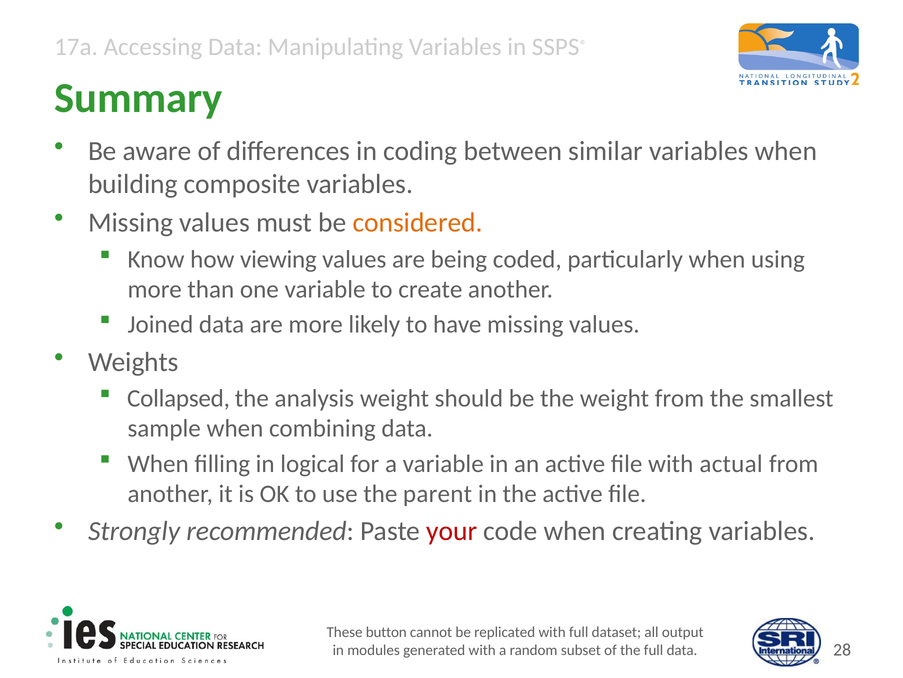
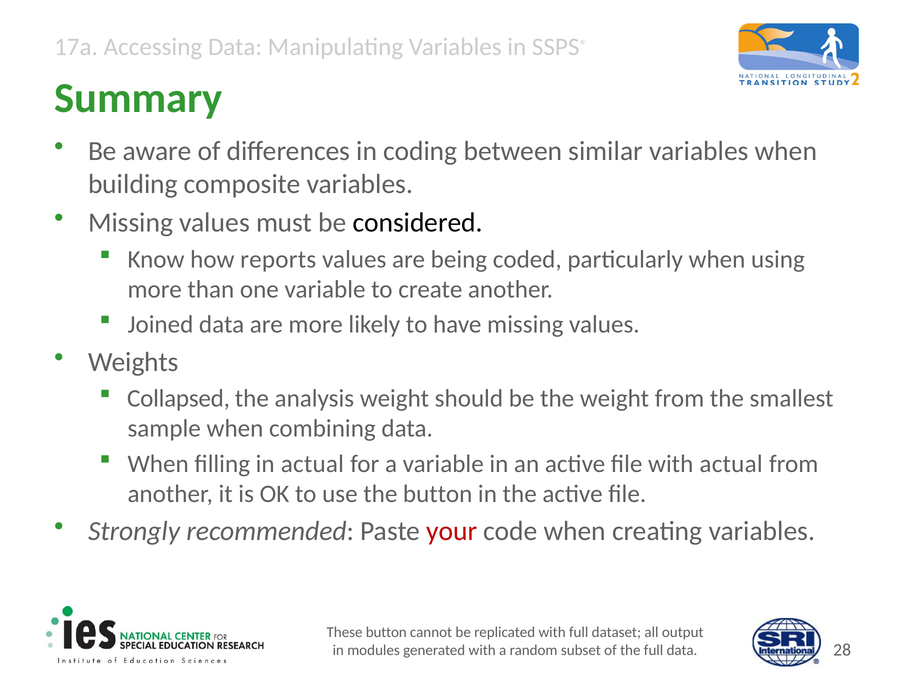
considered colour: orange -> black (418, 223)
viewing: viewing -> reports (278, 259)
in logical: logical -> actual (312, 463)
the parent: parent -> button (438, 493)
